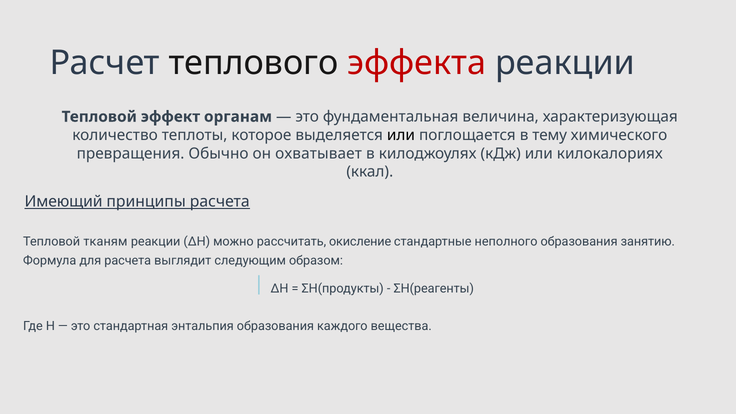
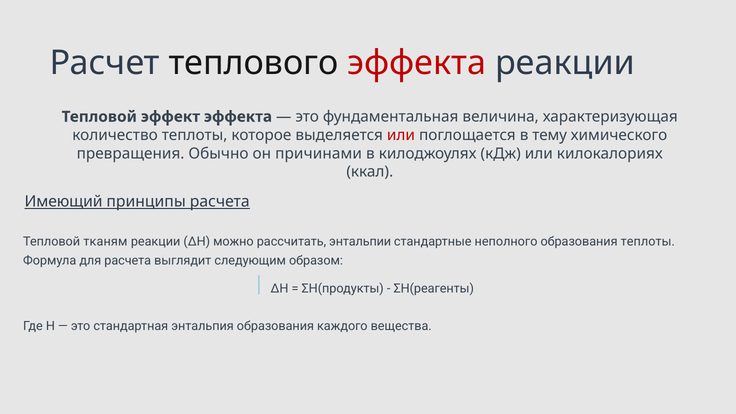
эффект органам: органам -> эффекта (238, 117)
или colour: black -> red (401, 135)
охватывает: охватывает -> причинами (319, 154)
окисление: окисление -> энтальпии (360, 241)
образования занятию: занятию -> теплоты (648, 241)
